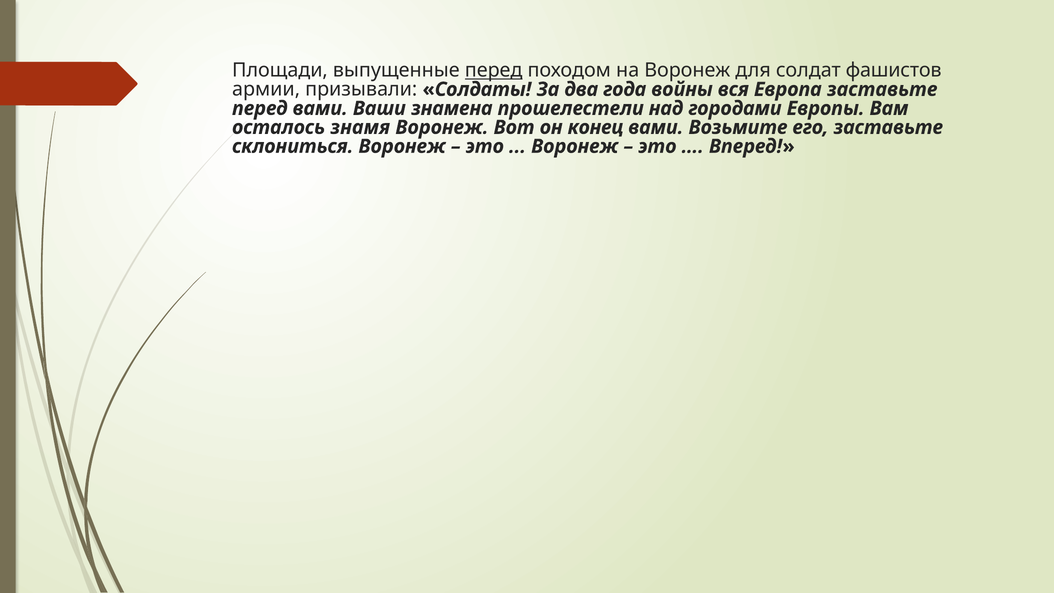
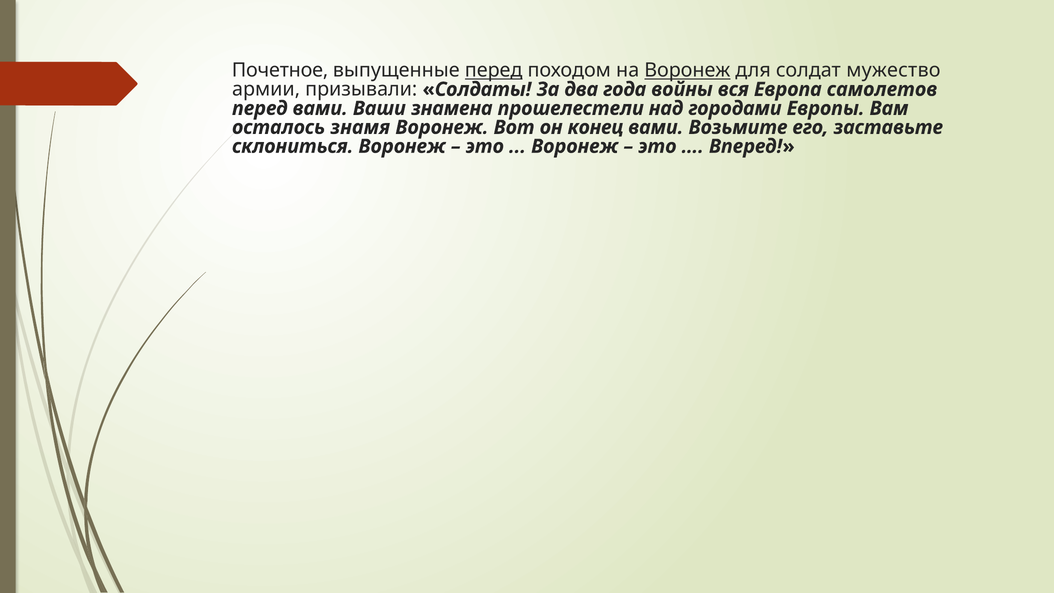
Площади: Площади -> Почетное (280, 70)
Воронеж underline: none -> present (687, 70)
фашистов: фашистов -> мужество (893, 70)
Европа заставьте: заставьте -> самолетов (882, 89)
